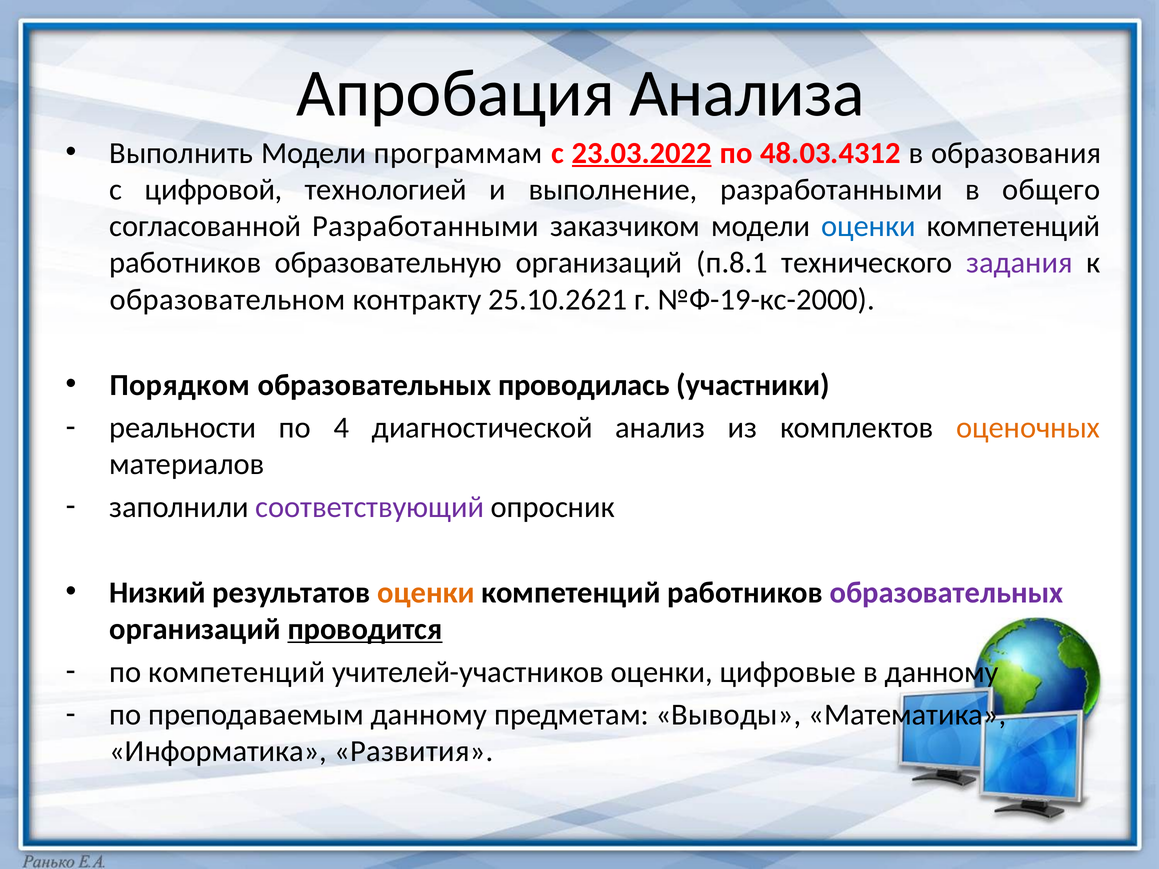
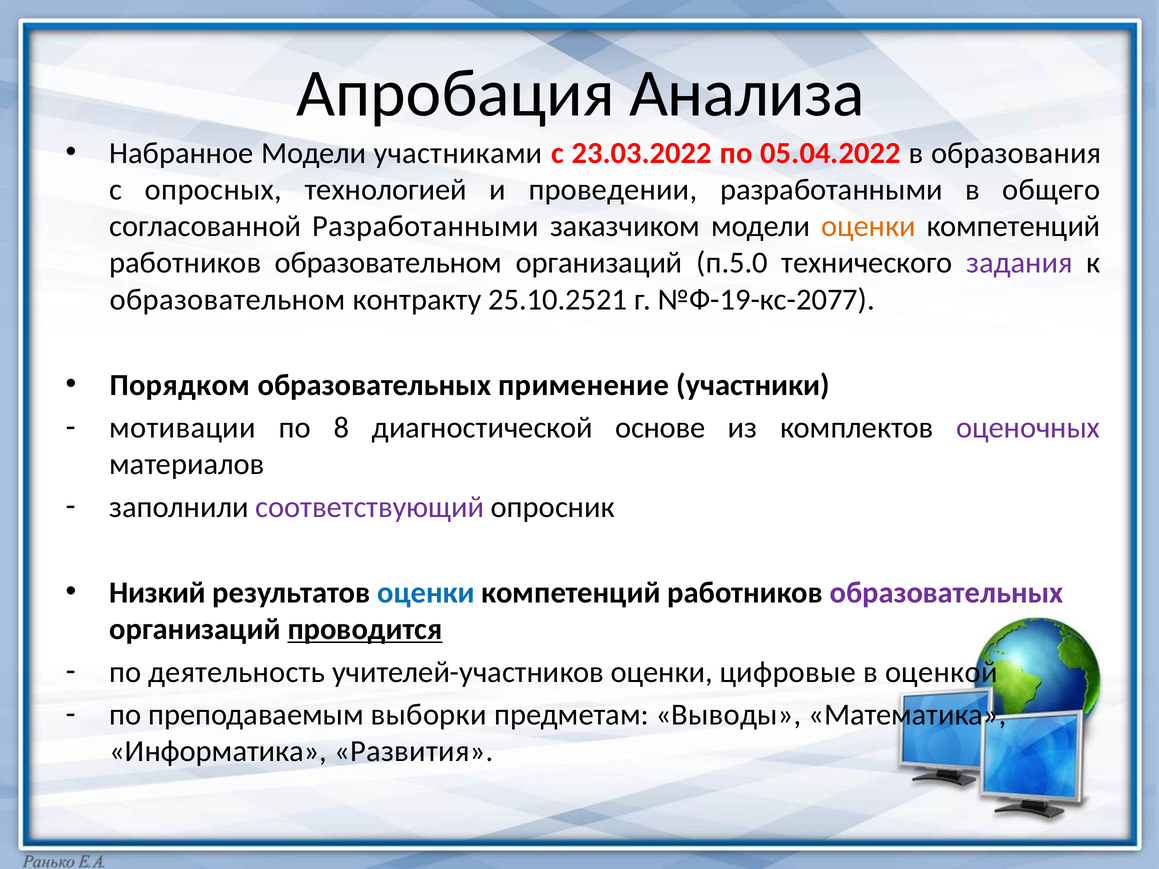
Выполнить: Выполнить -> Набранное (181, 153)
программам: программам -> участниками (458, 153)
23.03.2022 underline: present -> none (642, 153)
48.03.4312: 48.03.4312 -> 05.04.2022 (830, 153)
цифровой: цифровой -> опросных (213, 190)
выполнение: выполнение -> проведении (613, 190)
оценки colour: blue -> orange (868, 226)
работников образовательную: образовательную -> образовательном (388, 263)
п.8.1: п.8.1 -> п.5.0 (732, 263)
25.10.2621: 25.10.2621 -> 25.10.2521 (558, 300)
№Ф-19-кс-2000: №Ф-19-кс-2000 -> №Ф-19-кс-2077 (766, 300)
проводилась: проводилась -> применение (584, 385)
реальности: реальности -> мотивации (183, 428)
4: 4 -> 8 (341, 428)
анализ: анализ -> основе (660, 428)
оценочных colour: orange -> purple (1028, 428)
оценки colour: orange -> blue (426, 593)
по компетенций: компетенций -> деятельность (237, 672)
в данному: данному -> оценкой (941, 672)
преподаваемым данному: данному -> выборки (429, 715)
